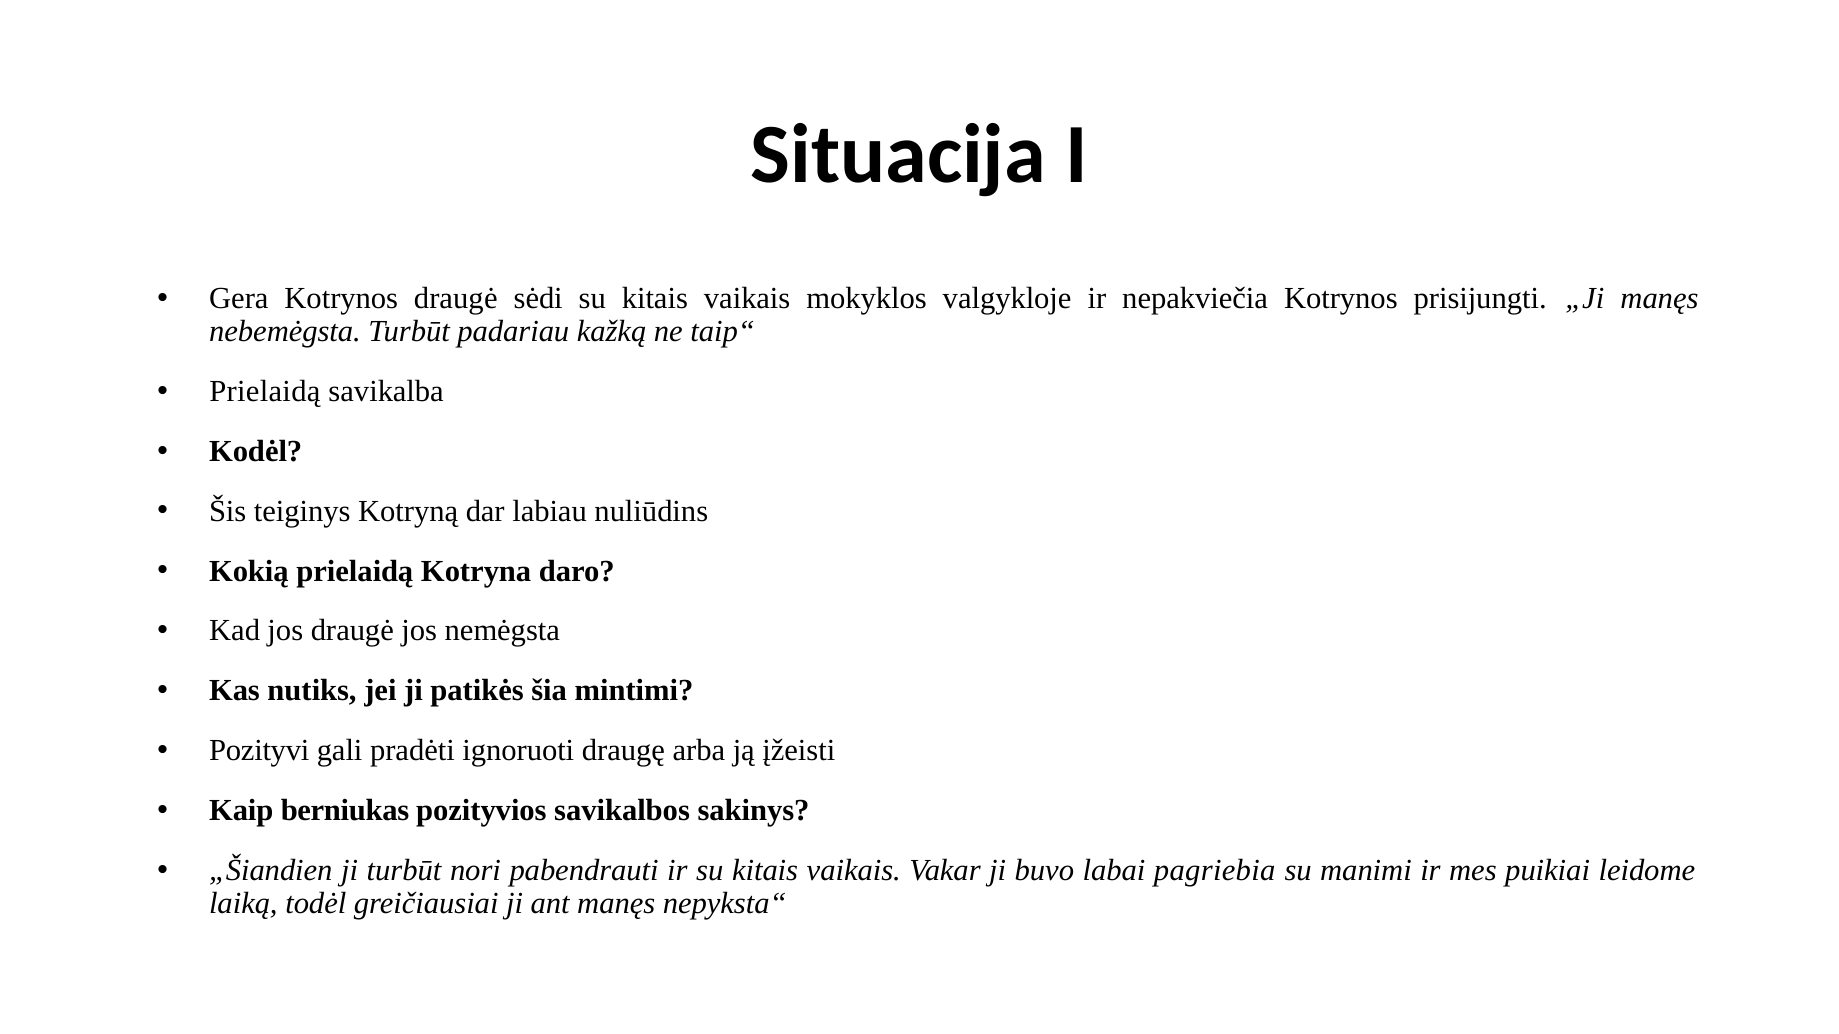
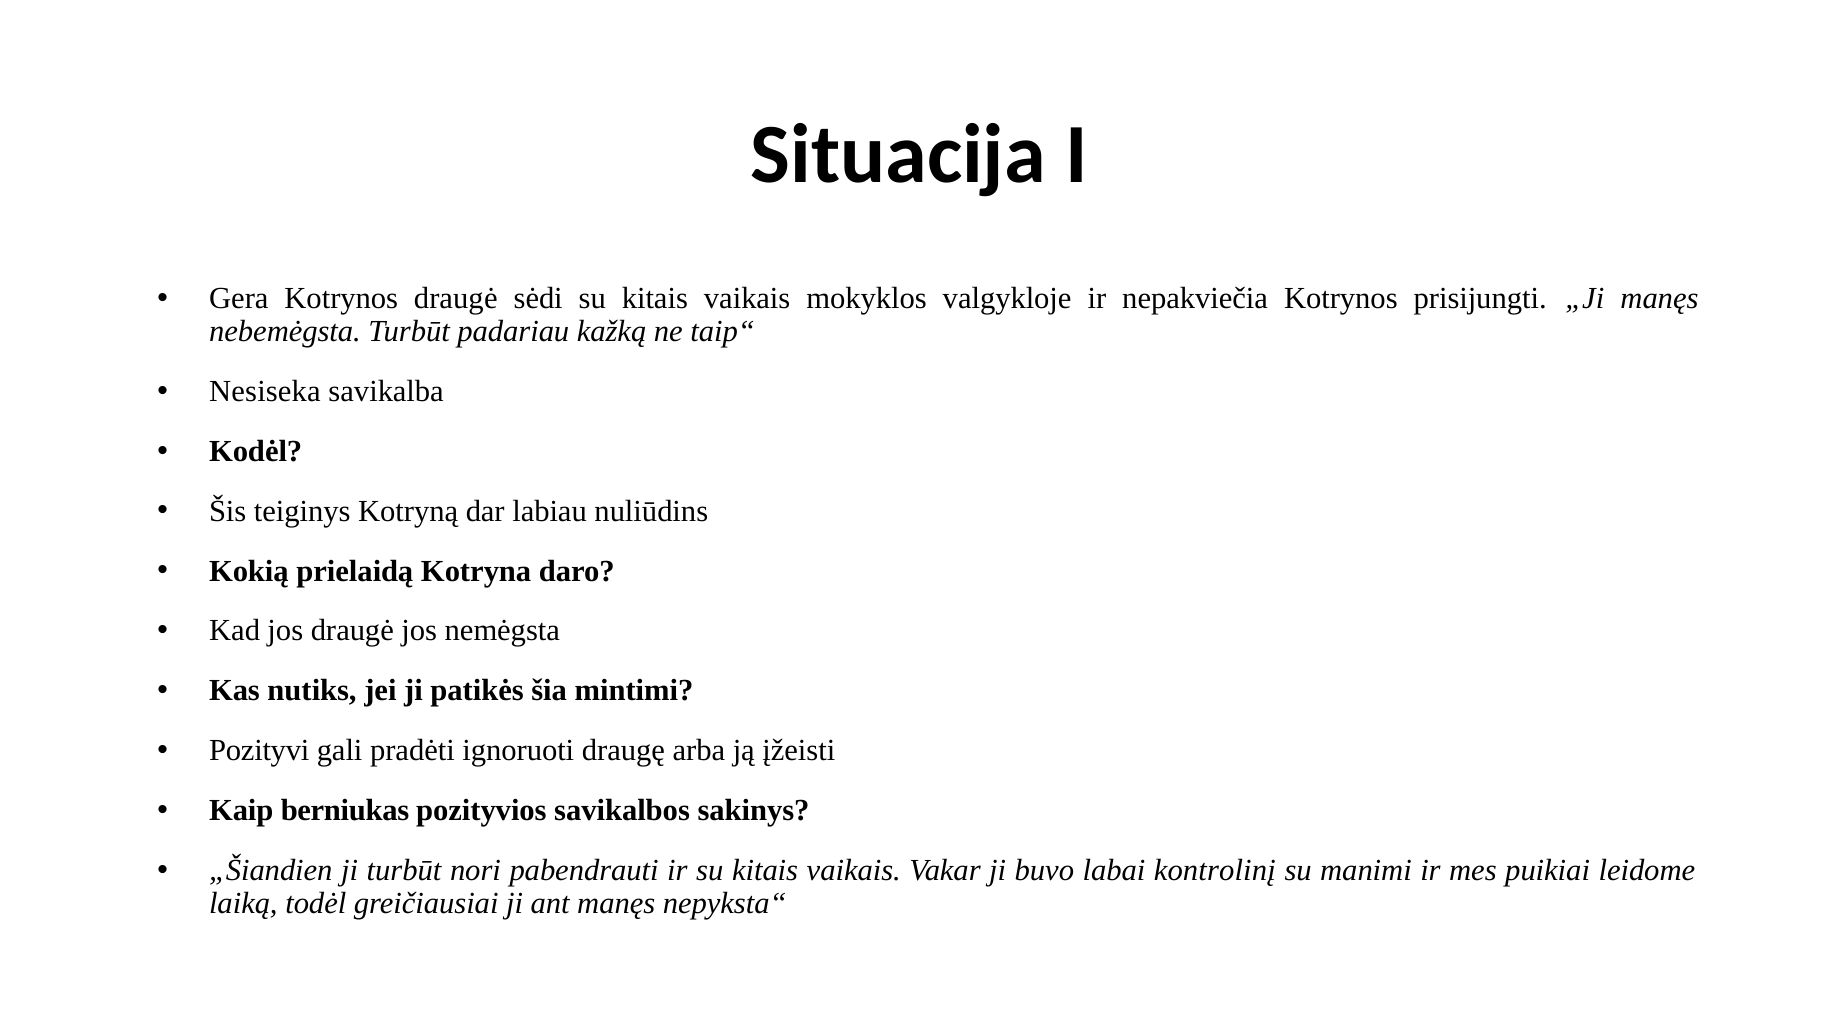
Prielaidą: Prielaidą -> Nesiseka (265, 392)
pagriebia: pagriebia -> kontrolinį (1215, 871)
